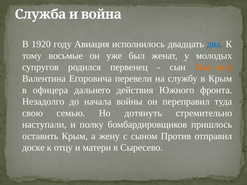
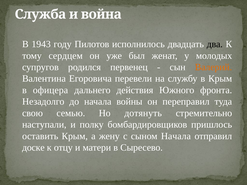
1920: 1920 -> 1943 (41, 44)
Авиация: Авиация -> Пилотов (92, 44)
два colour: blue -> black (215, 44)
восьмые: восьмые -> сердцем (66, 56)
сыном Против: Против -> Начала (176, 136)
